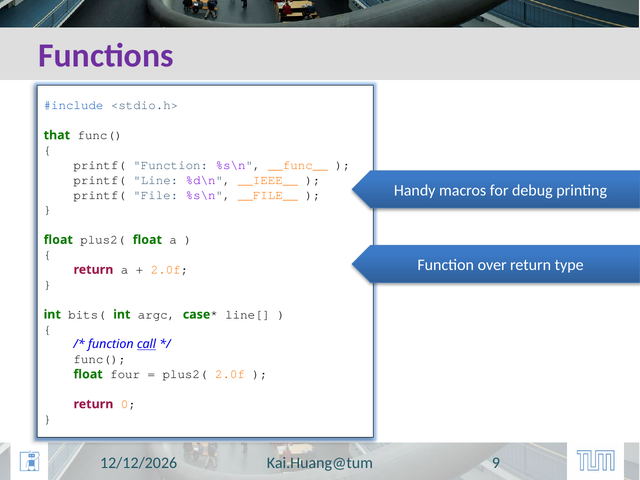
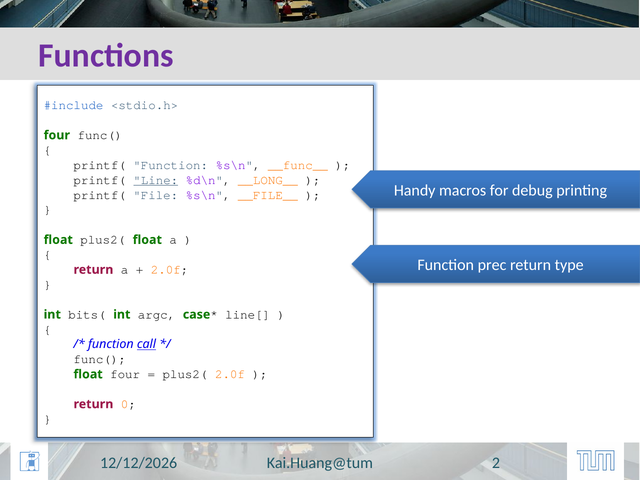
that: that -> four (57, 135)
Line underline: none -> present (156, 180)
__IEEE__: __IEEE__ -> __LONG__ (268, 180)
over: over -> prec (492, 265)
9: 9 -> 2 (496, 463)
